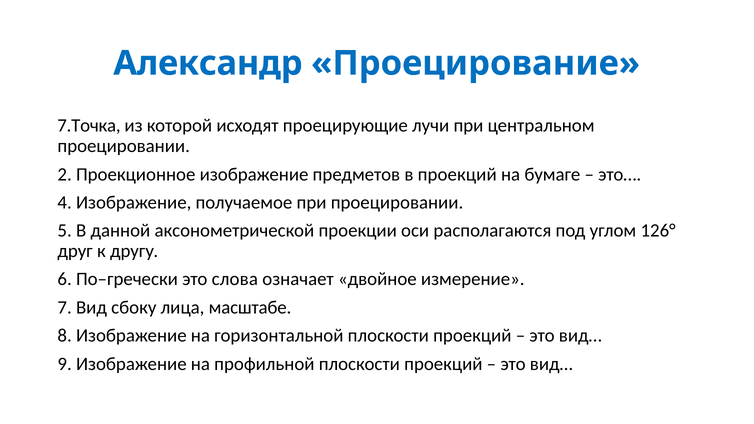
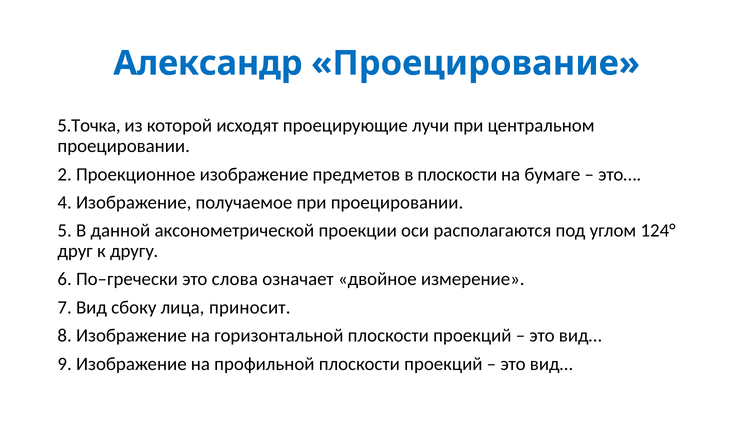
7.Точка: 7.Точка -> 5.Точка (89, 126)
в проекций: проекций -> плоскости (457, 174)
126°: 126° -> 124° (658, 231)
масштабе: масштабе -> приносит (250, 308)
